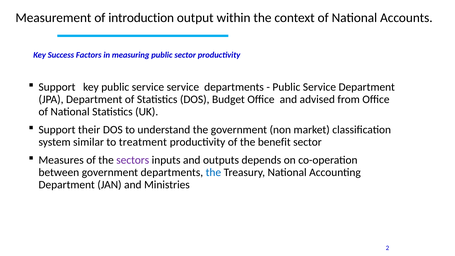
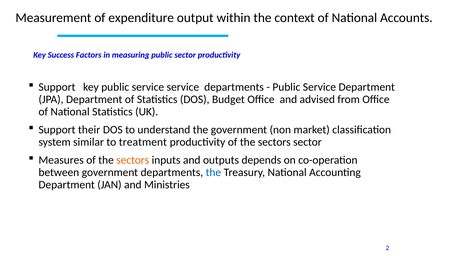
introduction: introduction -> expenditure (141, 18)
productivity of the benefit: benefit -> sectors (274, 142)
sectors colour: purple -> orange (133, 160)
